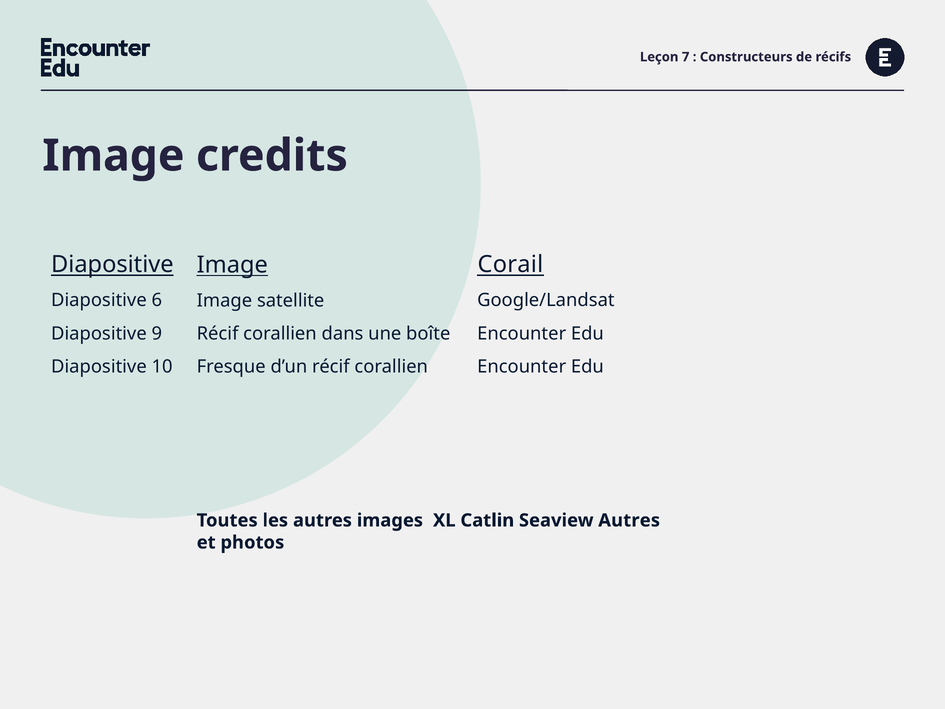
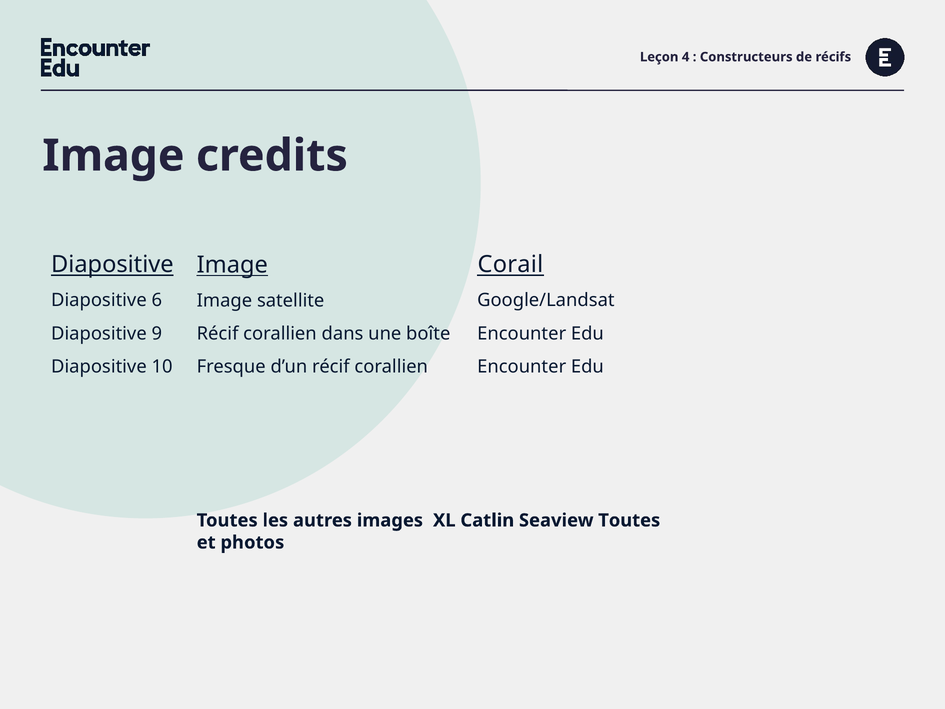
7: 7 -> 4 (686, 57)
Seaview Autres: Autres -> Toutes (629, 520)
